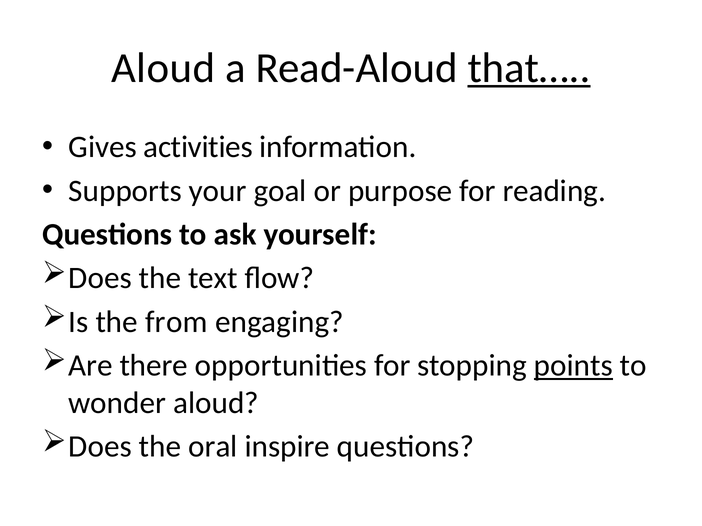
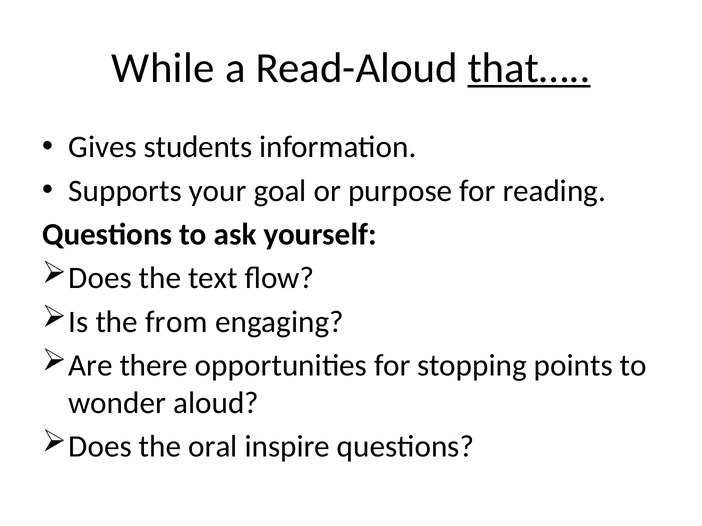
Aloud: Aloud -> While (163, 68)
activities: activities -> students (198, 147)
points underline: present -> none (573, 366)
